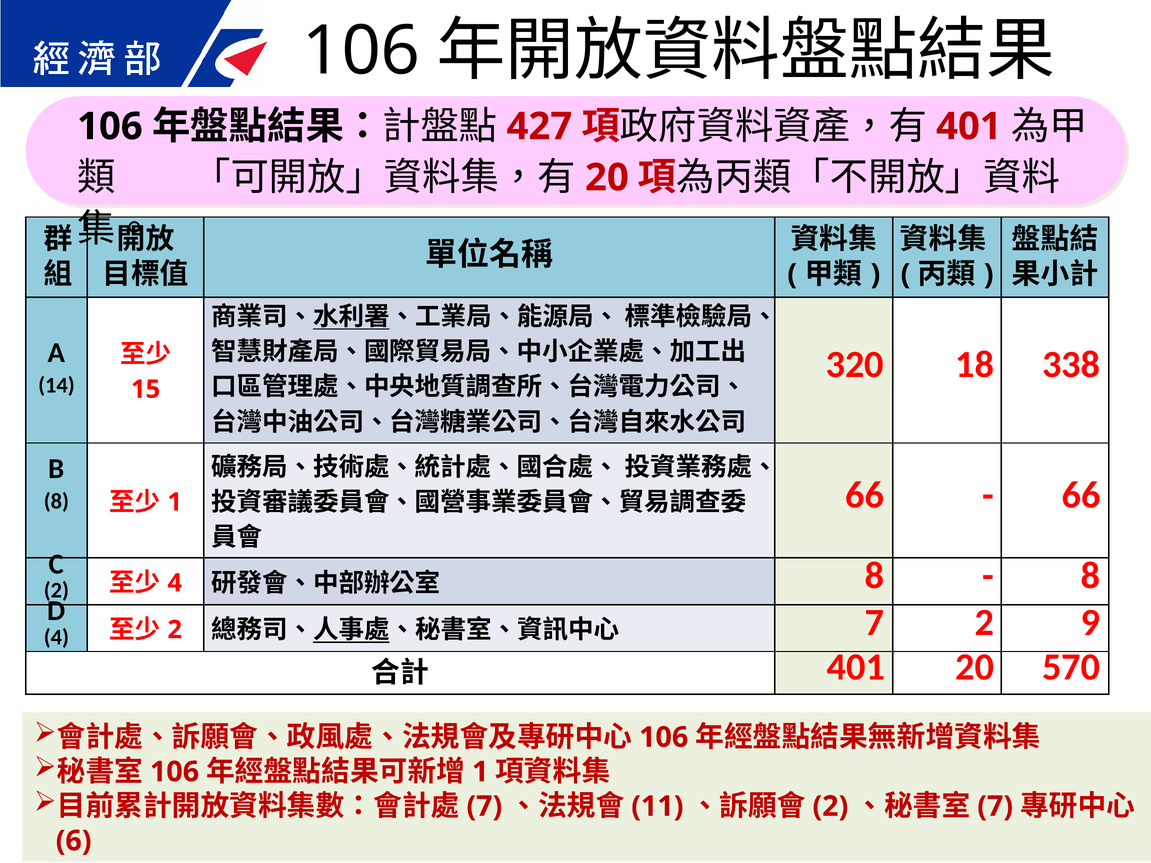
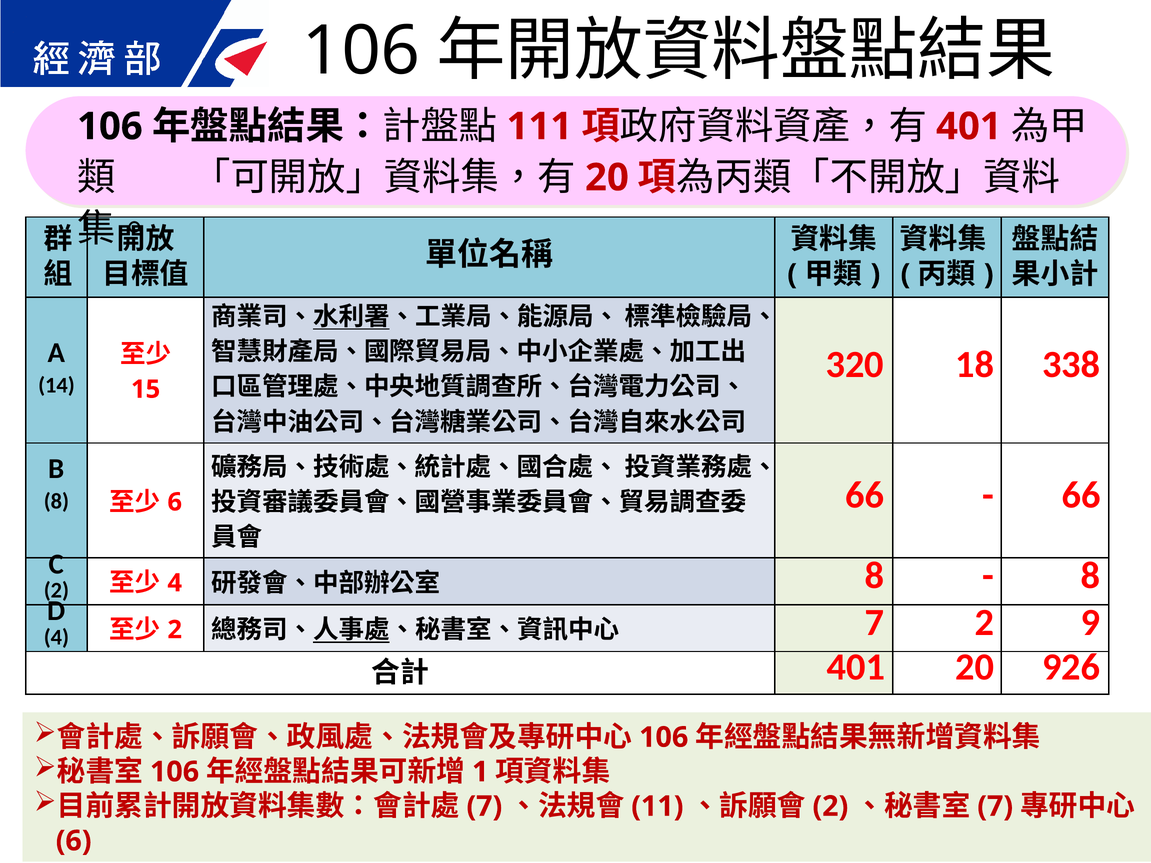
427: 427 -> 111 (539, 127)
1: 1 -> 6 (175, 502)
570: 570 -> 926 (1071, 668)
